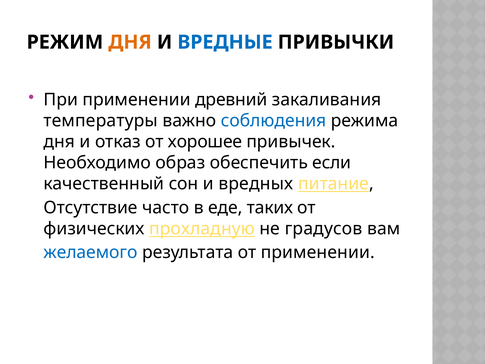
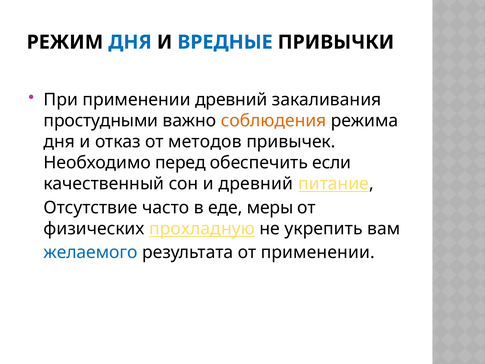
ДНЯ colour: orange -> blue (130, 42)
температуры: температуры -> простудными (101, 120)
соблюдения colour: blue -> orange (274, 120)
хорошее: хорошее -> методов (205, 141)
образ: образ -> перед (180, 163)
и вредных: вредных -> древний (256, 184)
таких: таких -> меры (270, 207)
градусов: градусов -> укрепить (324, 228)
